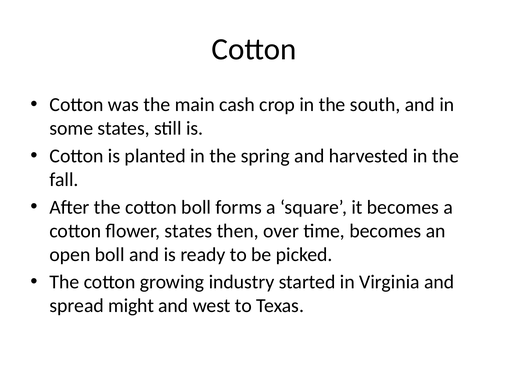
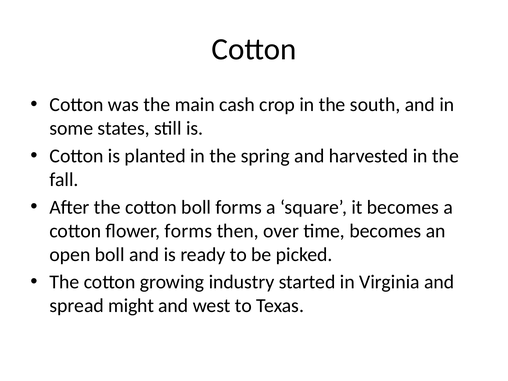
flower states: states -> forms (188, 231)
